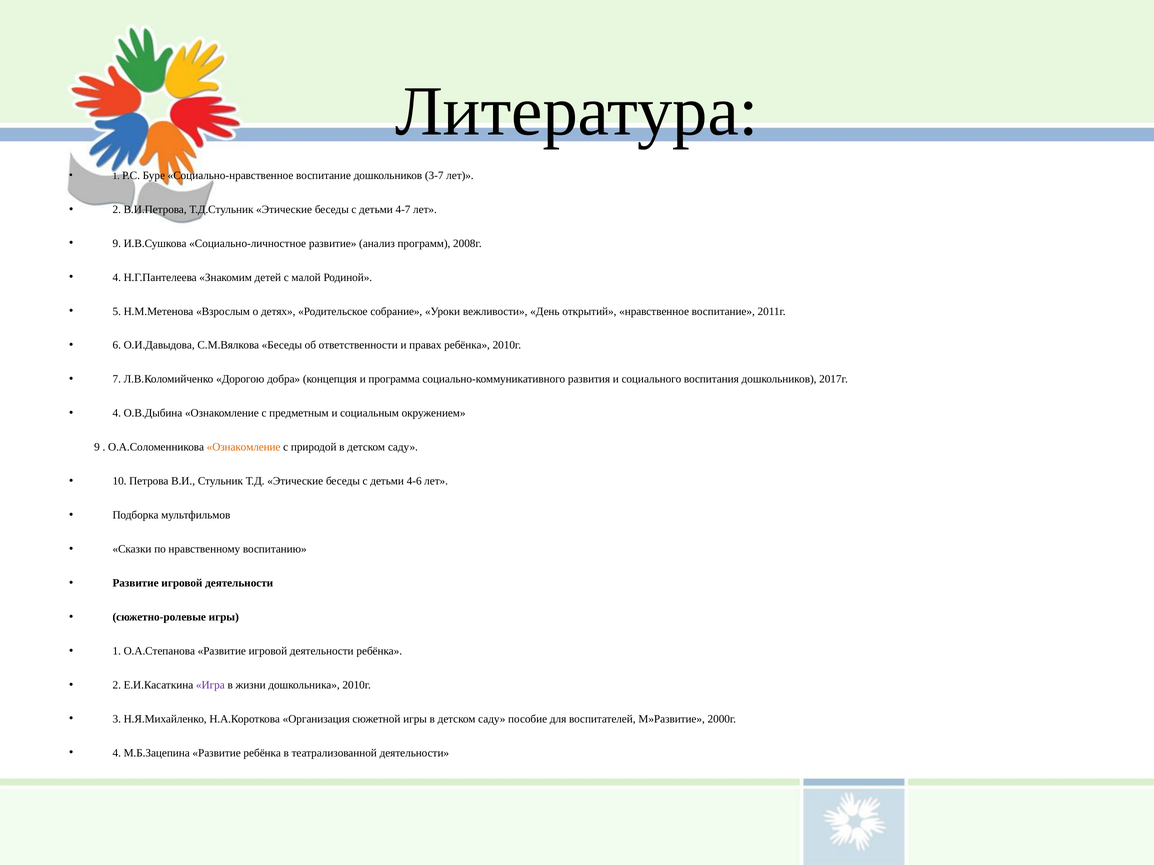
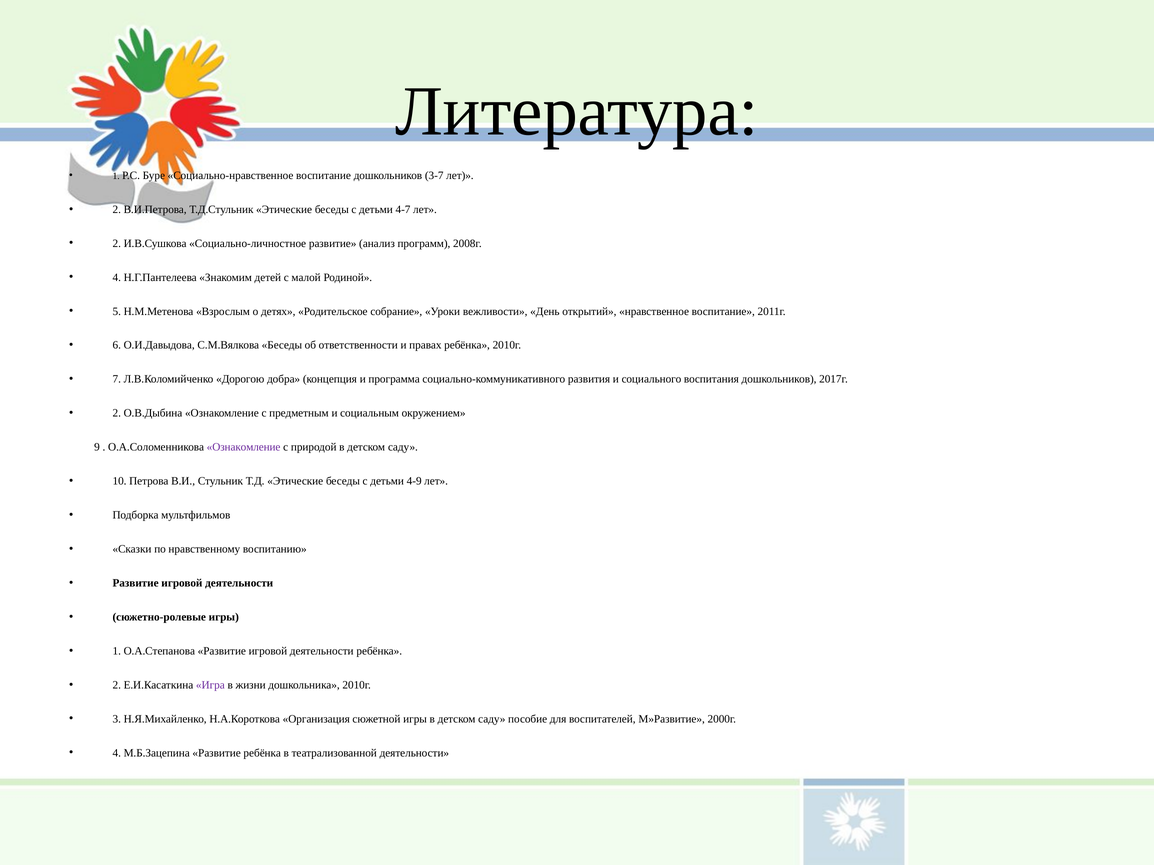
9: 9 -> 2 (117, 244)
4: 4 -> 2 (117, 413)
Ознакомление colour: orange -> purple (244, 447)
4-6: 4-6 -> 4-9 (414, 481)
